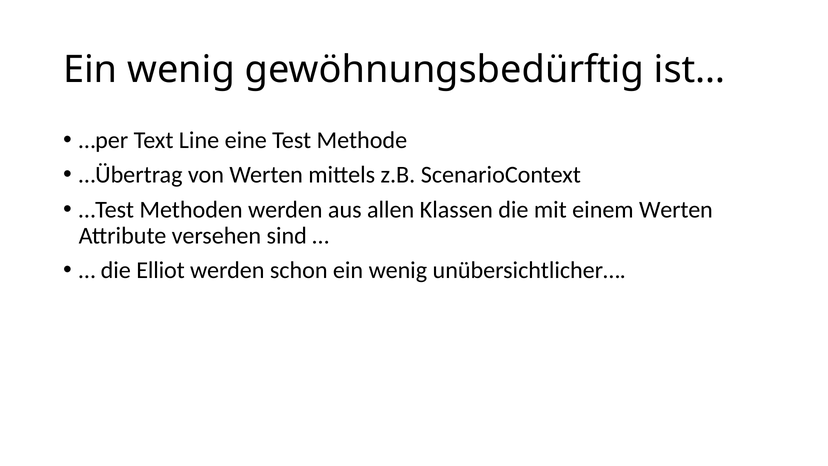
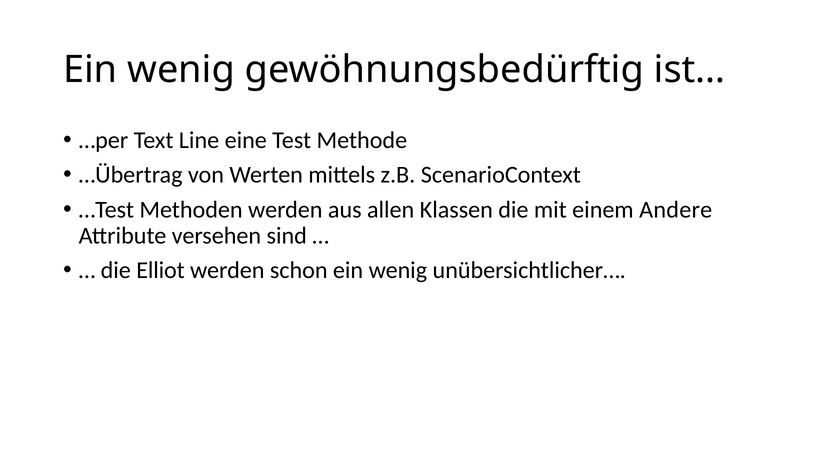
einem Werten: Werten -> Andere (676, 209)
